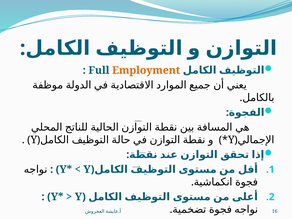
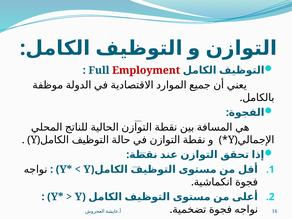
Employment colour: orange -> red (146, 70)
